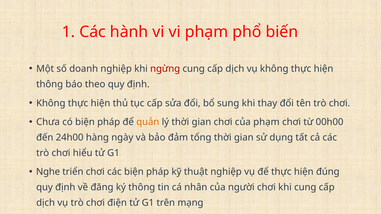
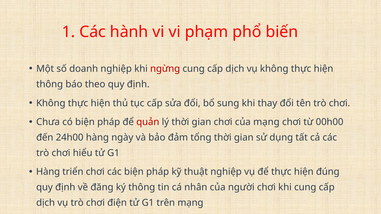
quản colour: orange -> red (148, 122)
của phạm: phạm -> mạng (266, 122)
Nghe: Nghe -> Hàng (48, 172)
